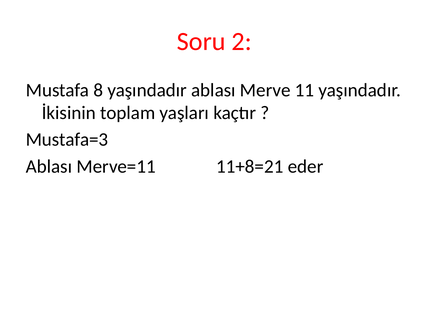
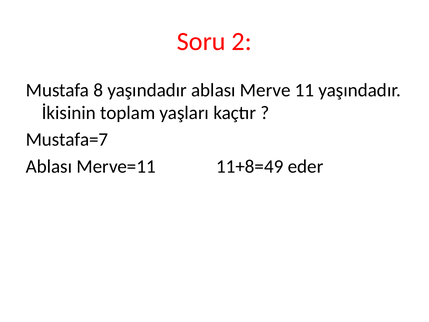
Mustafa=3: Mustafa=3 -> Mustafa=7 (67, 140)
11+8=21: 11+8=21 -> 11+8=49 (250, 166)
